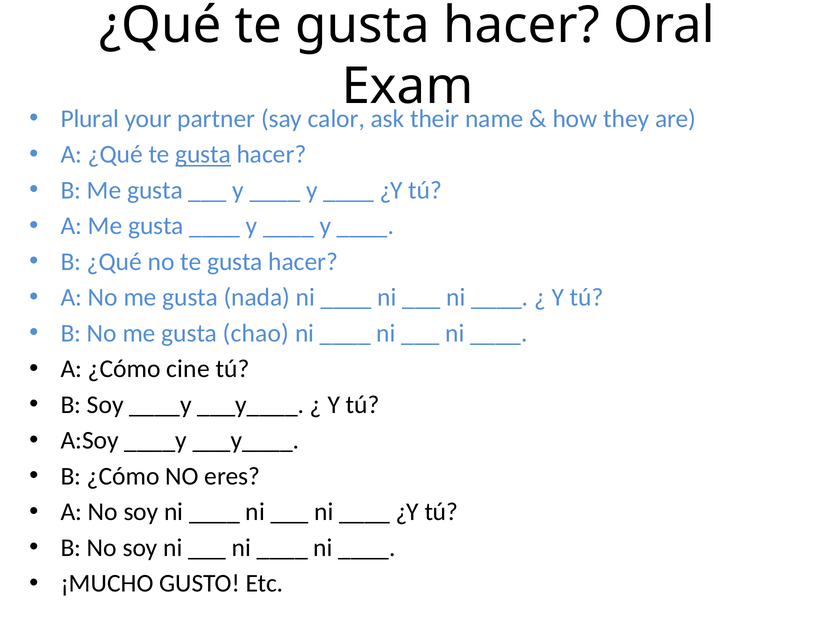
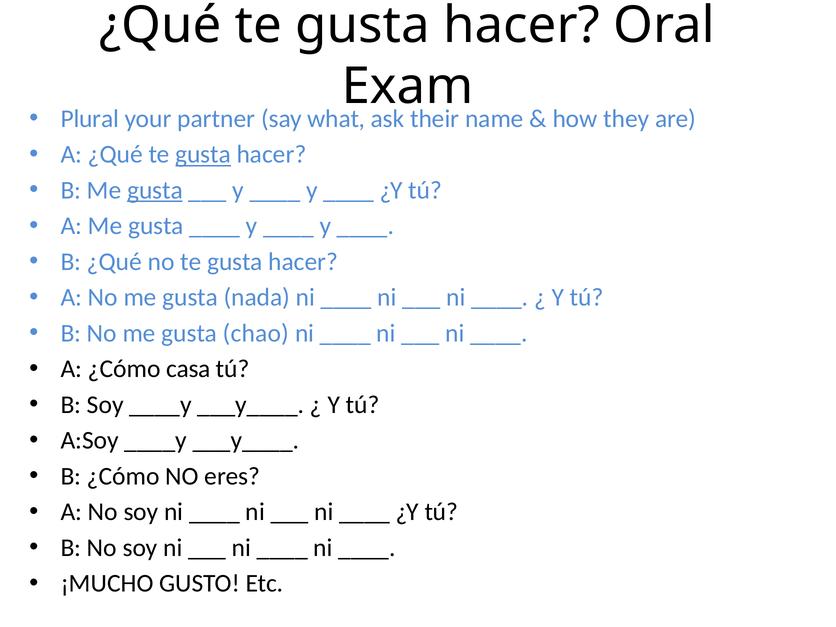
calor: calor -> what (336, 119)
gusta underline: none -> present (155, 190)
cine: cine -> casa (188, 369)
